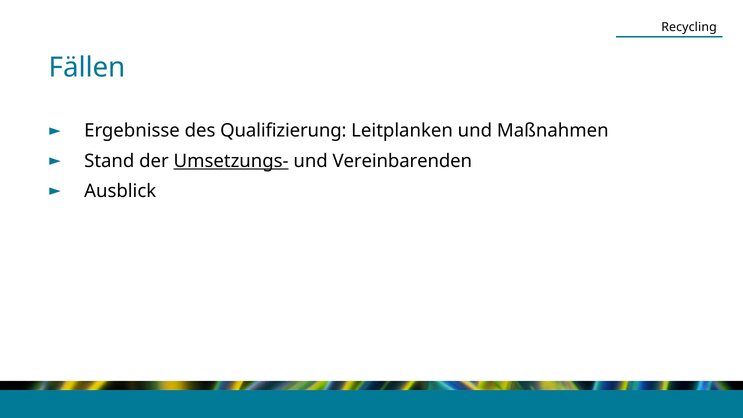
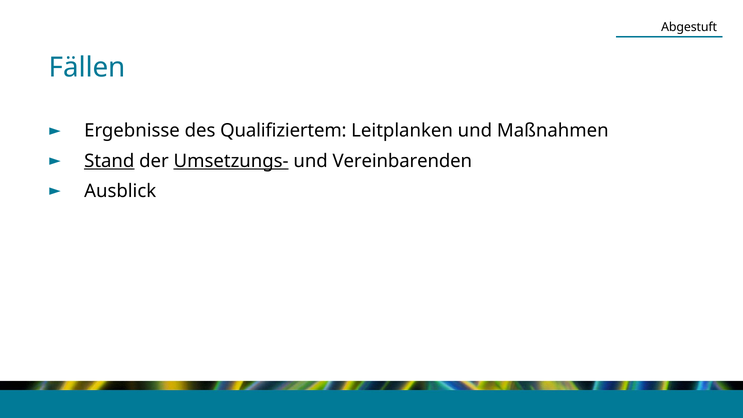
Recycling: Recycling -> Abgestuft (689, 27)
Qualifizierung: Qualifizierung -> Qualifiziertem (283, 131)
Stand underline: none -> present (109, 161)
